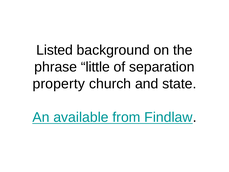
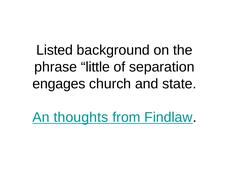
property: property -> engages (59, 84)
available: available -> thoughts (81, 117)
